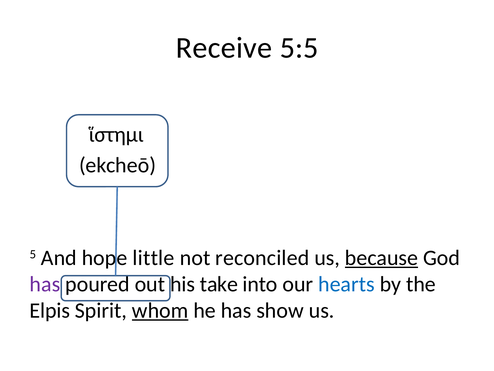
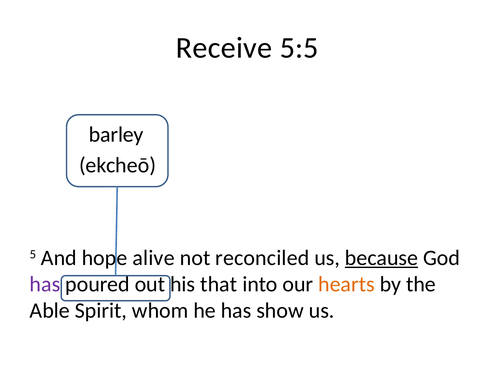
ἵστημι: ἵστημι -> barley (116, 134)
little: little -> alive (154, 257)
take: take -> that (219, 284)
hearts colour: blue -> orange (346, 284)
Elpis: Elpis -> Able (50, 310)
whom underline: present -> none (160, 310)
